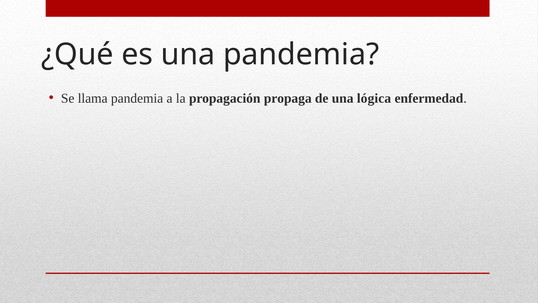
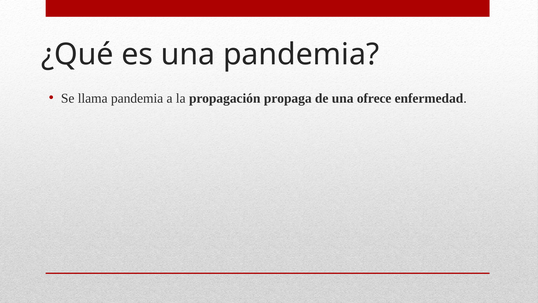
lógica: lógica -> ofrece (374, 98)
